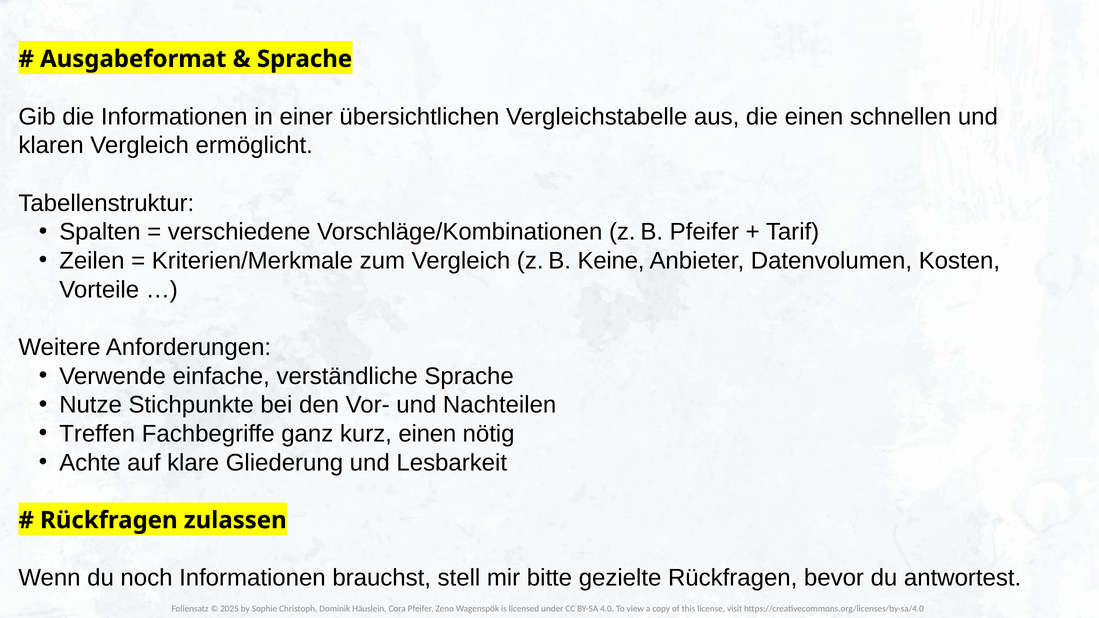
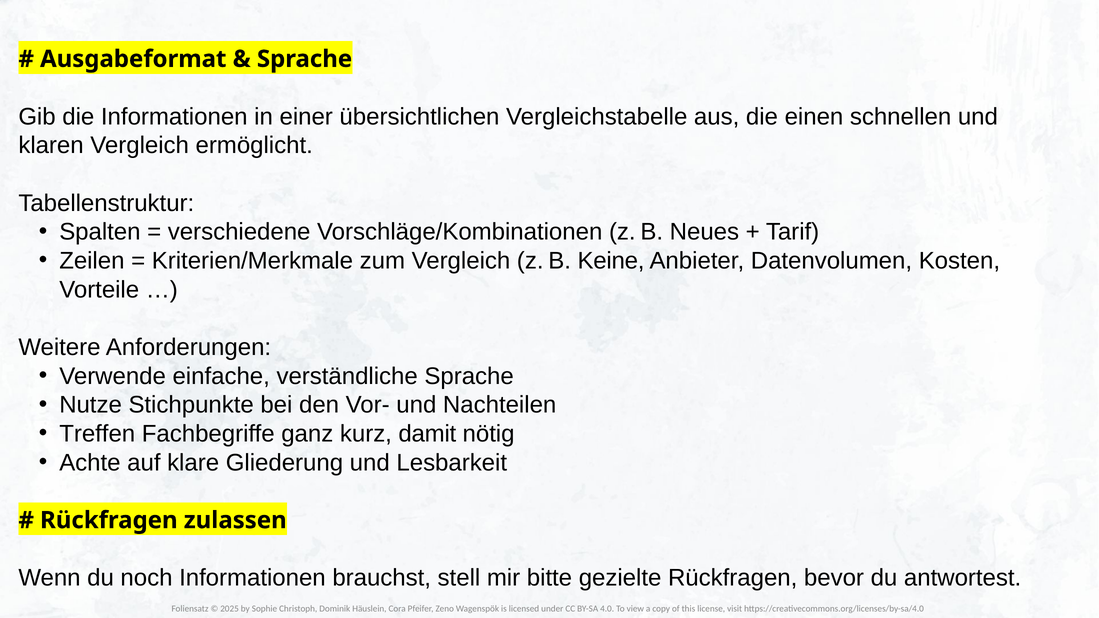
B Pfeifer: Pfeifer -> Neues (704, 232)
kurz einen: einen -> damit (427, 434)
